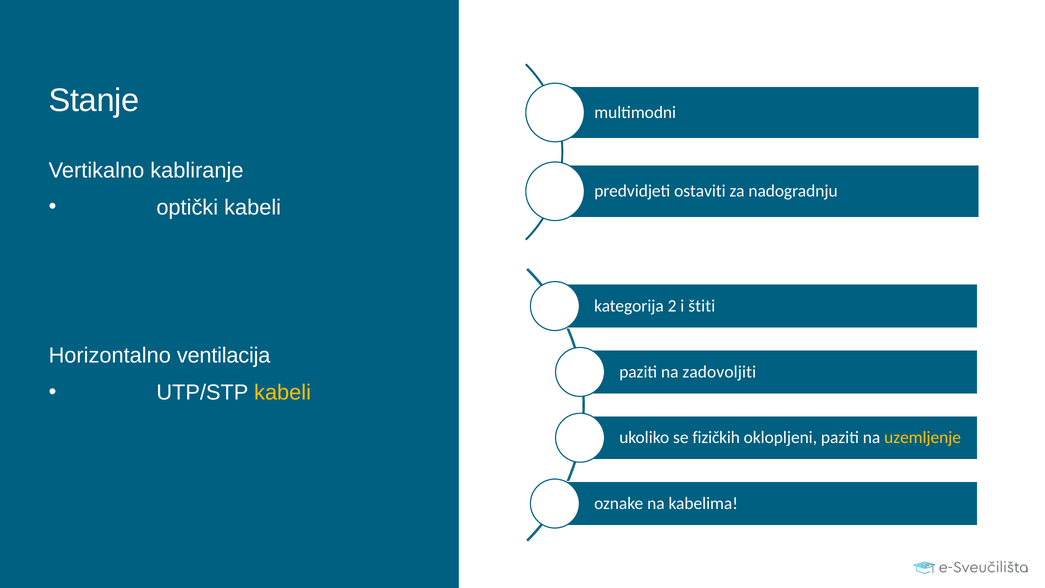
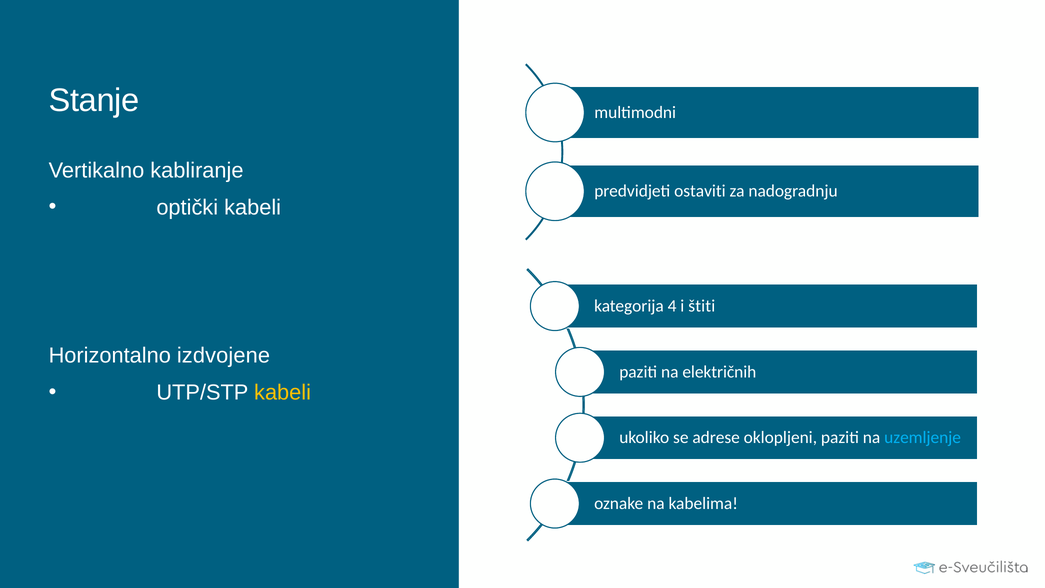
2: 2 -> 4 (672, 306)
ventilacija: ventilacija -> izdvojene (223, 356)
zadovoljiti: zadovoljiti -> električnih (719, 372)
fizičkih: fizičkih -> adrese (716, 437)
uzemljenje colour: yellow -> light blue (923, 437)
